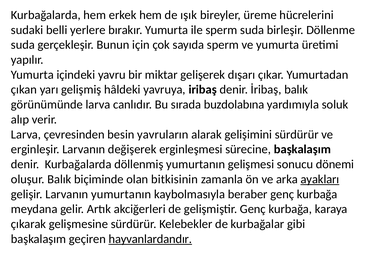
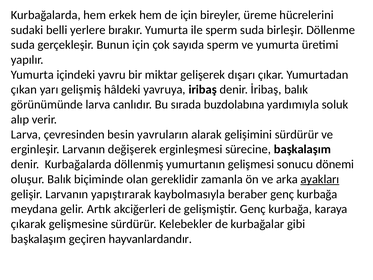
de ışık: ışık -> için (189, 15)
bitkisinin: bitkisinin -> gereklidir (175, 179)
Larvanın yumurtanın: yumurtanın -> yapıştırarak (121, 194)
hayvanlardandır underline: present -> none (150, 239)
